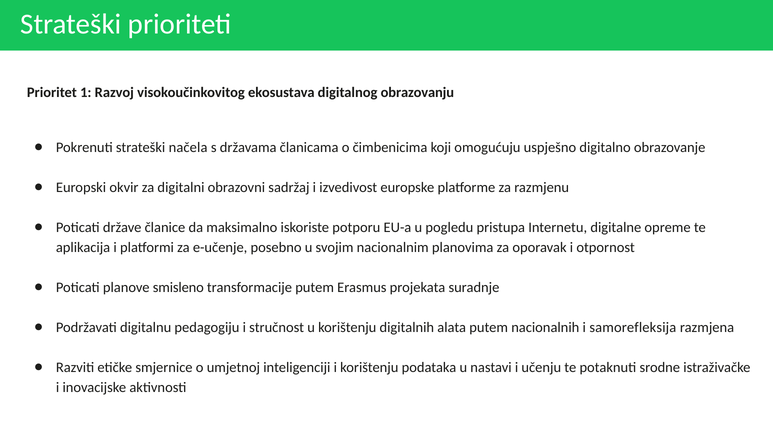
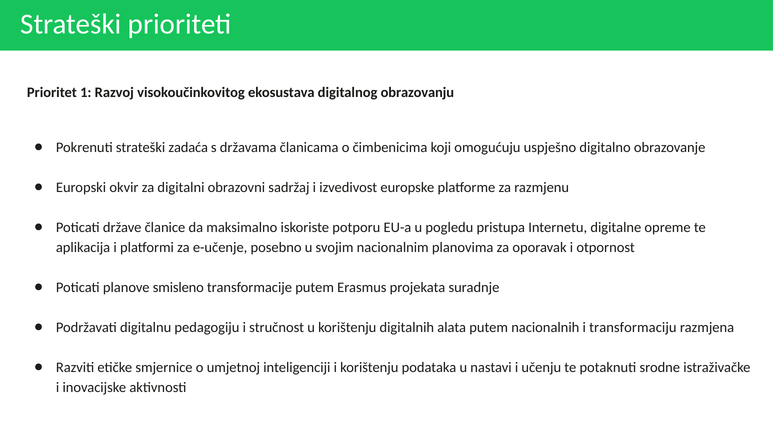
načela: načela -> zadaća (188, 147)
samorefleksija: samorefleksija -> transformaciju (633, 327)
